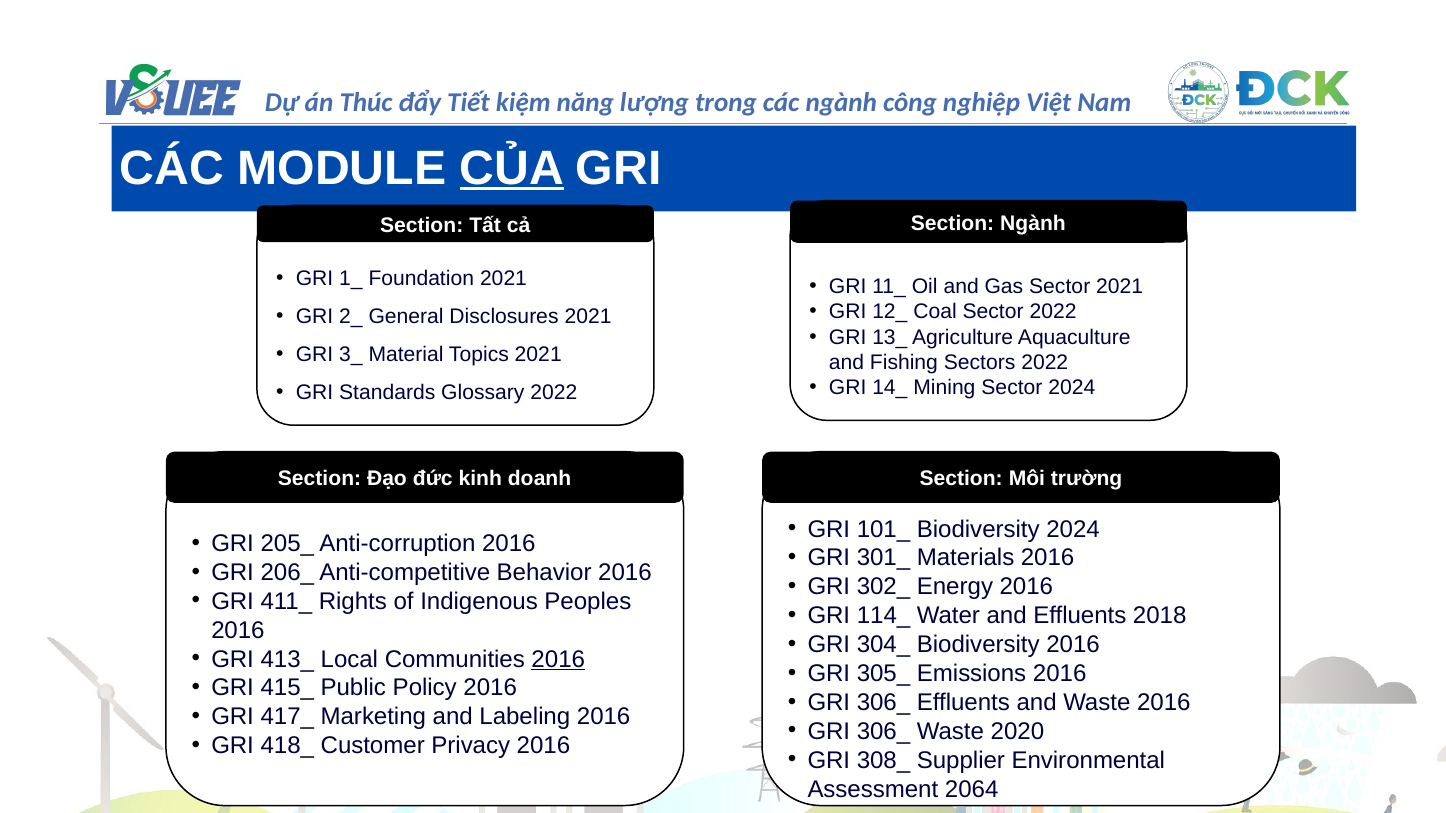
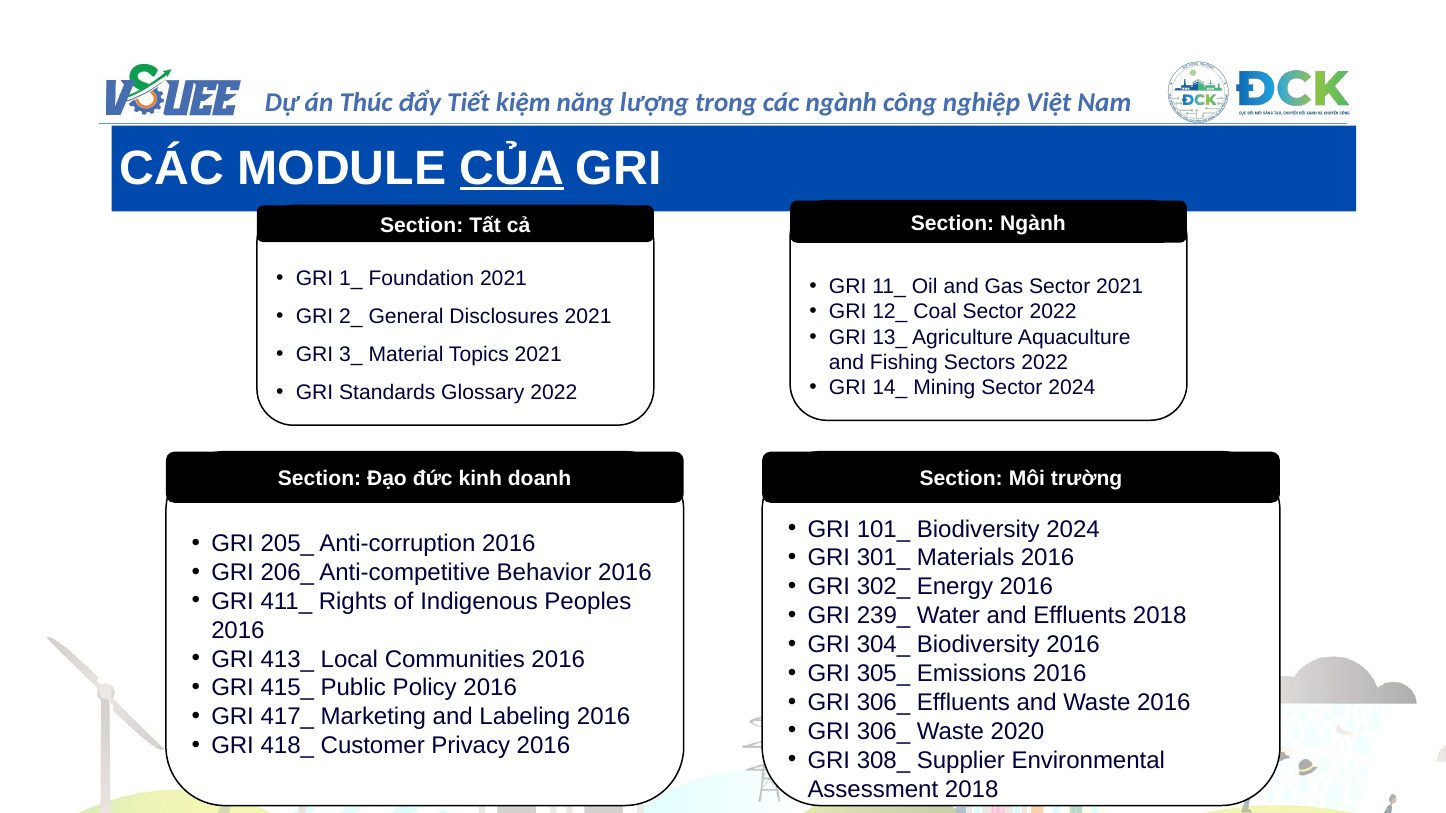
114_: 114_ -> 239_ (884, 616)
2016 underline: present -> none (558, 659)
Assessment 2064: 2064 -> 2018 (972, 790)
